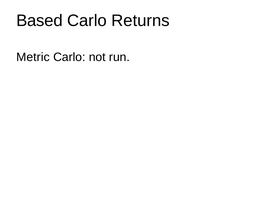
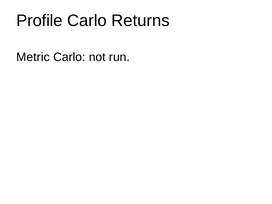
Based: Based -> Profile (39, 21)
